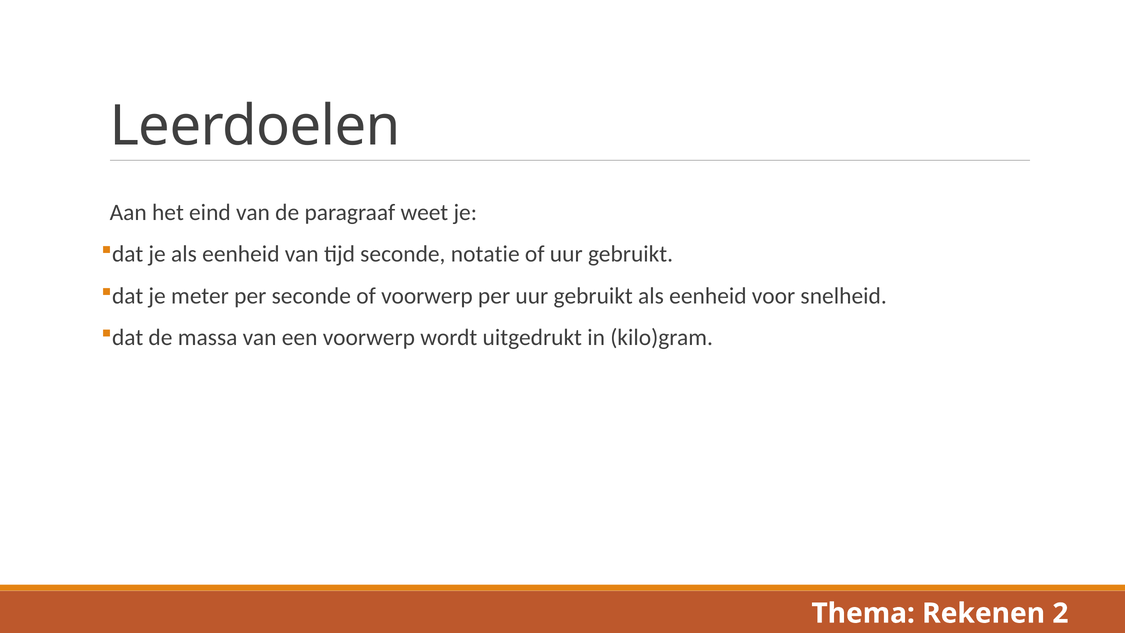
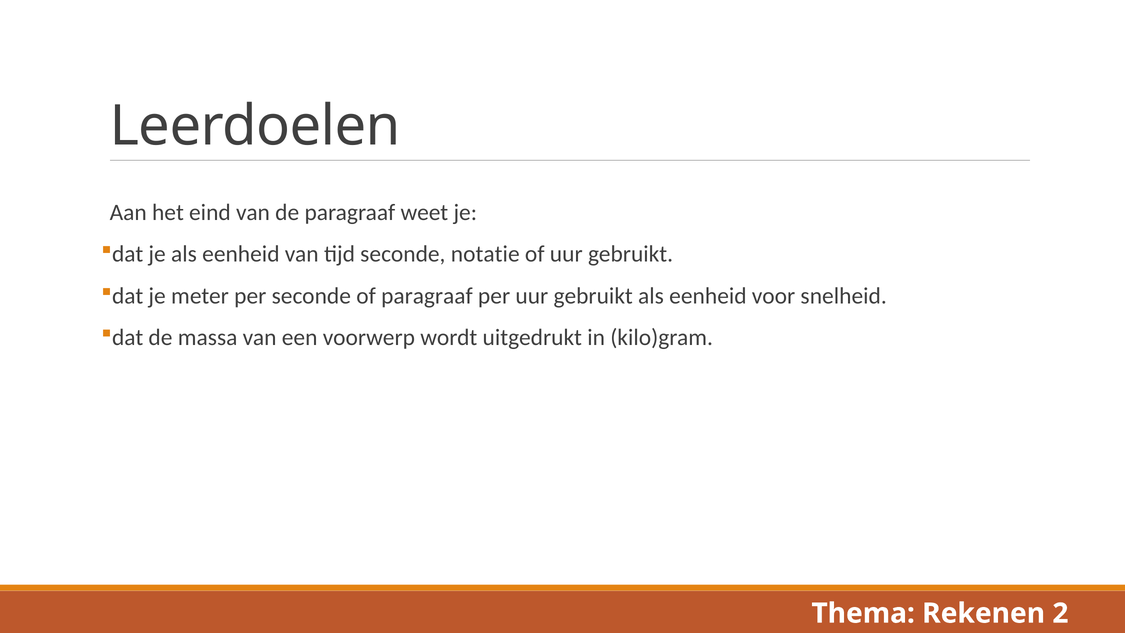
of voorwerp: voorwerp -> paragraaf (427, 296)
